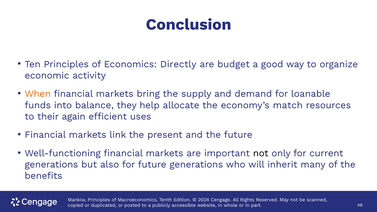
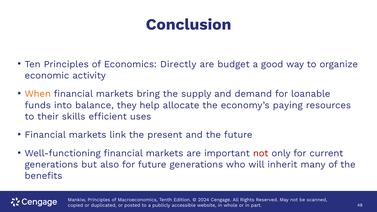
match: match -> paying (288, 105)
again: again -> skills (74, 116)
not colour: black -> red (261, 153)
